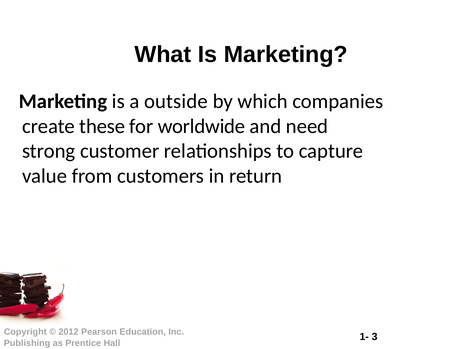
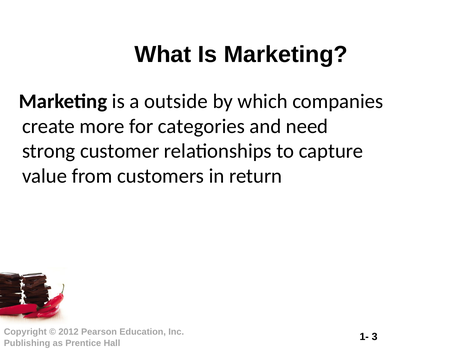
these: these -> more (102, 127)
worldwide: worldwide -> categories (201, 127)
